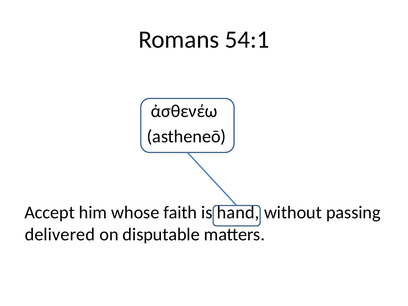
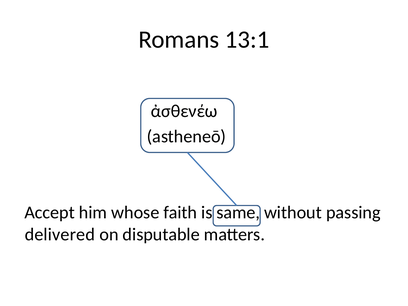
54:1: 54:1 -> 13:1 (247, 39)
hand: hand -> same (238, 213)
